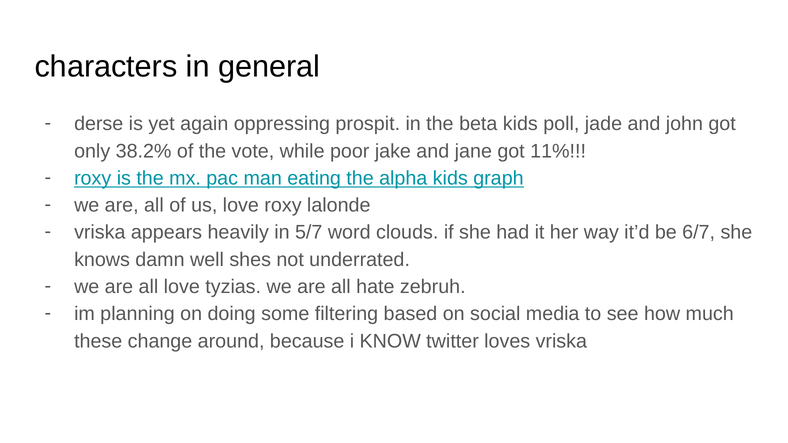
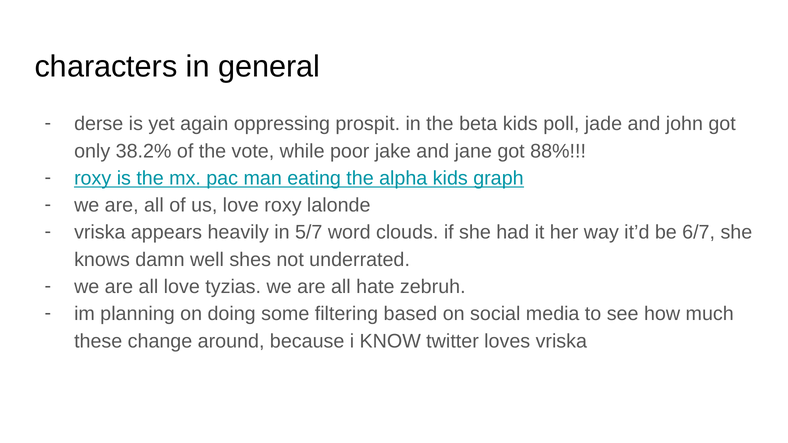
11%: 11% -> 88% (558, 151)
